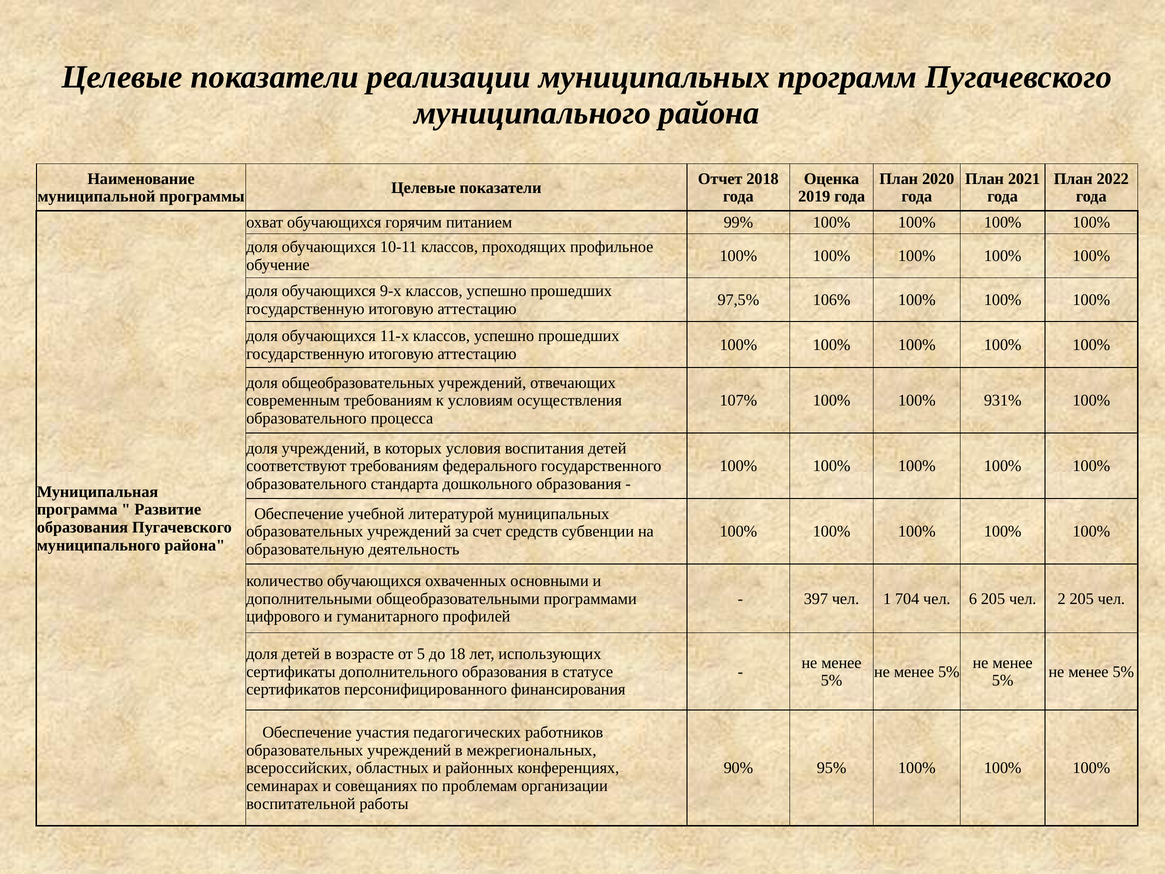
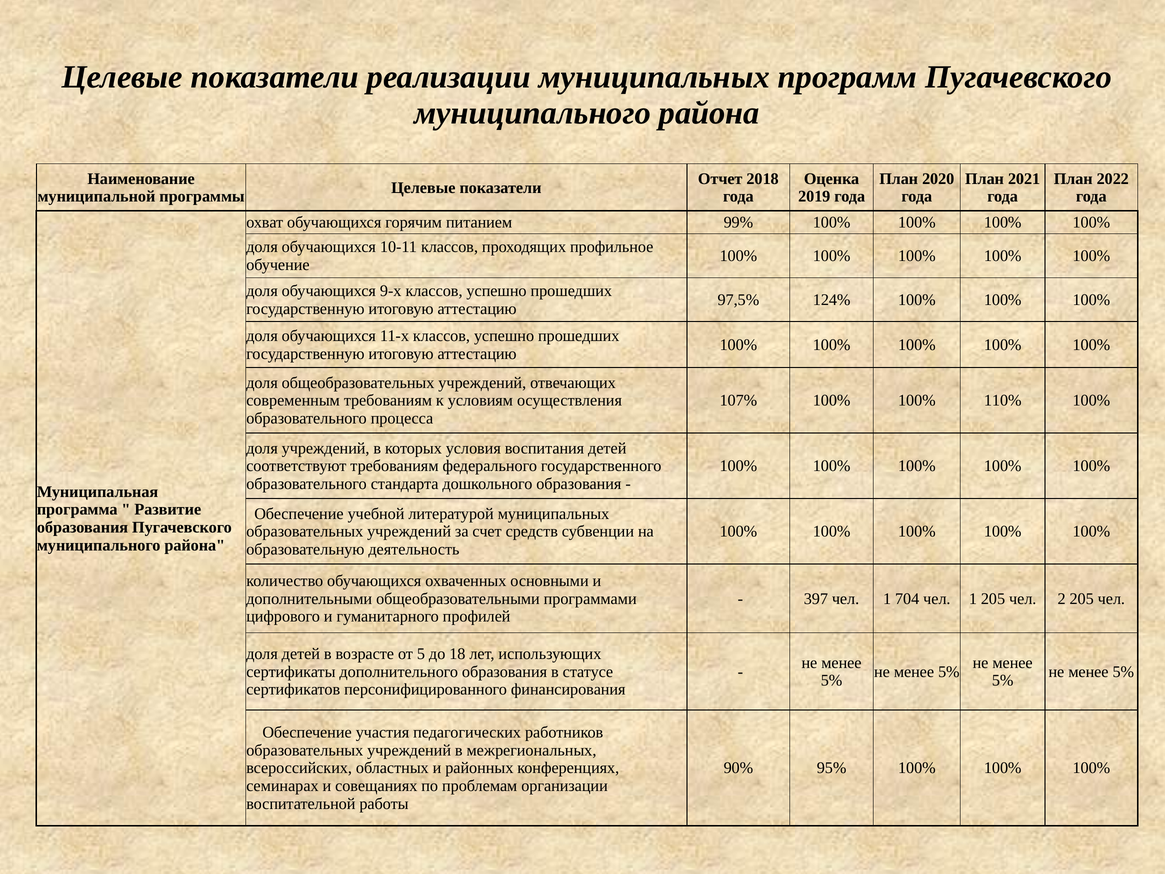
106%: 106% -> 124% (832, 300)
931%: 931% -> 110% (1003, 400)
704 чел 6: 6 -> 1 (973, 599)
